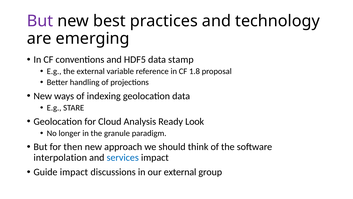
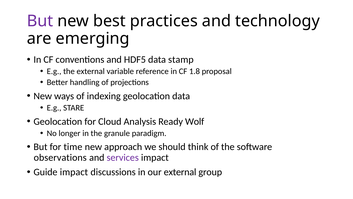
Look: Look -> Wolf (195, 121)
then: then -> time (73, 147)
interpolation: interpolation -> observations (60, 157)
services colour: blue -> purple (123, 157)
